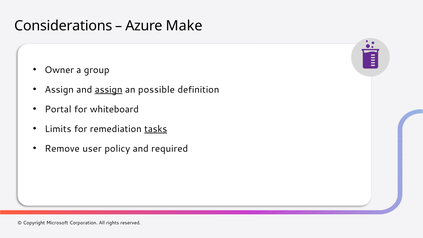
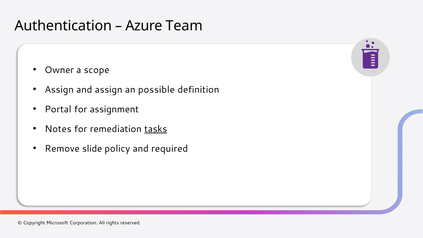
Considerations: Considerations -> Authentication (63, 26)
Make: Make -> Team (184, 26)
group: group -> scope (97, 70)
assign underline: present -> none (109, 90)
whiteboard: whiteboard -> assignment (114, 109)
Limits: Limits -> Notes (58, 129)
user: user -> slide (92, 149)
